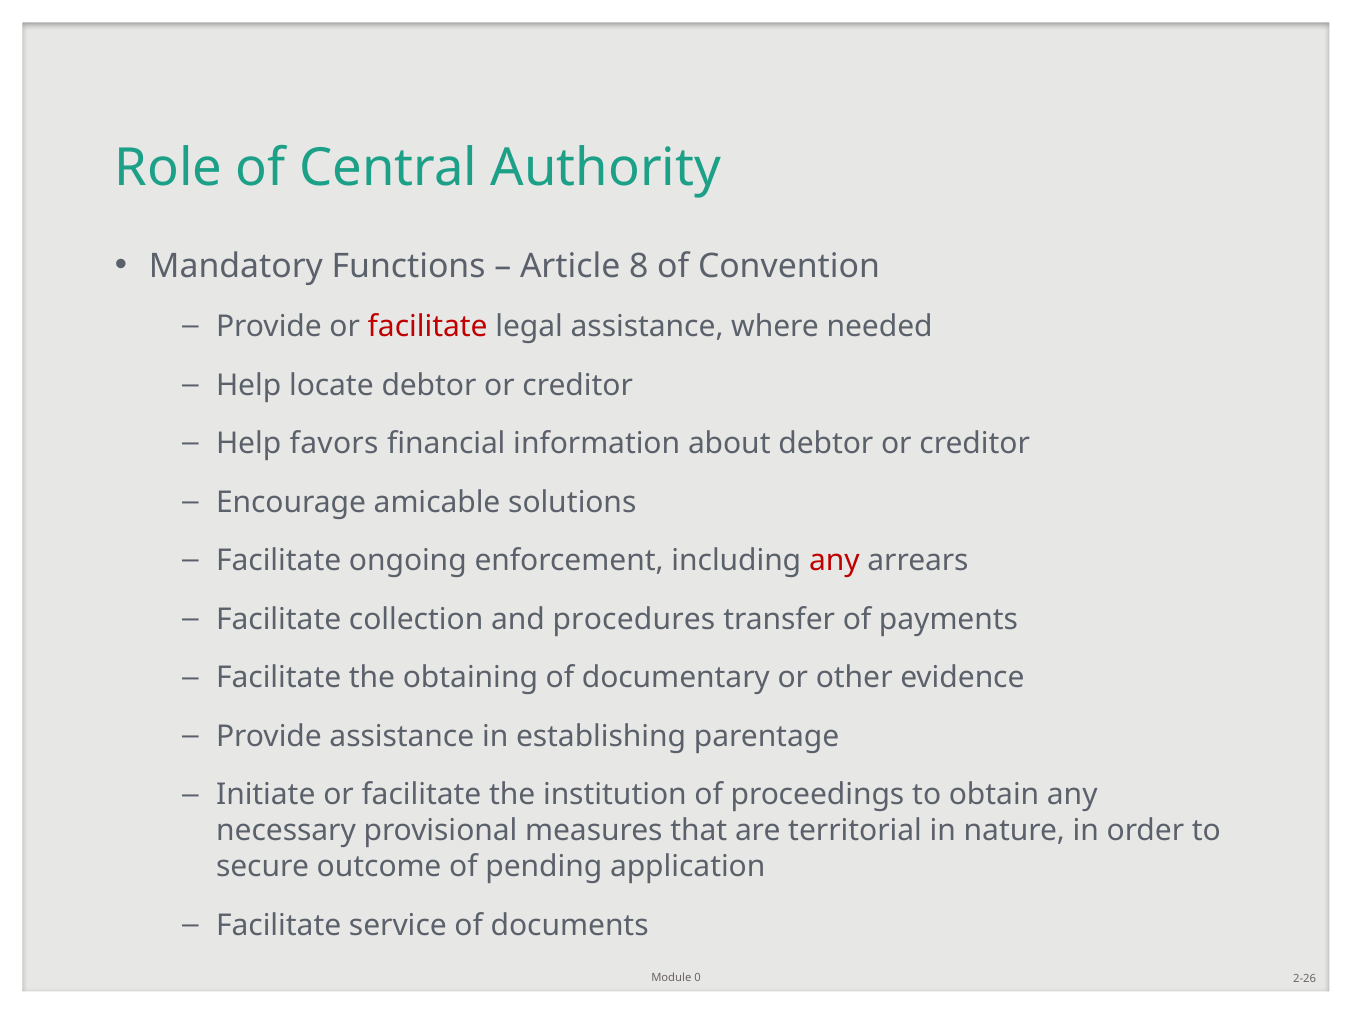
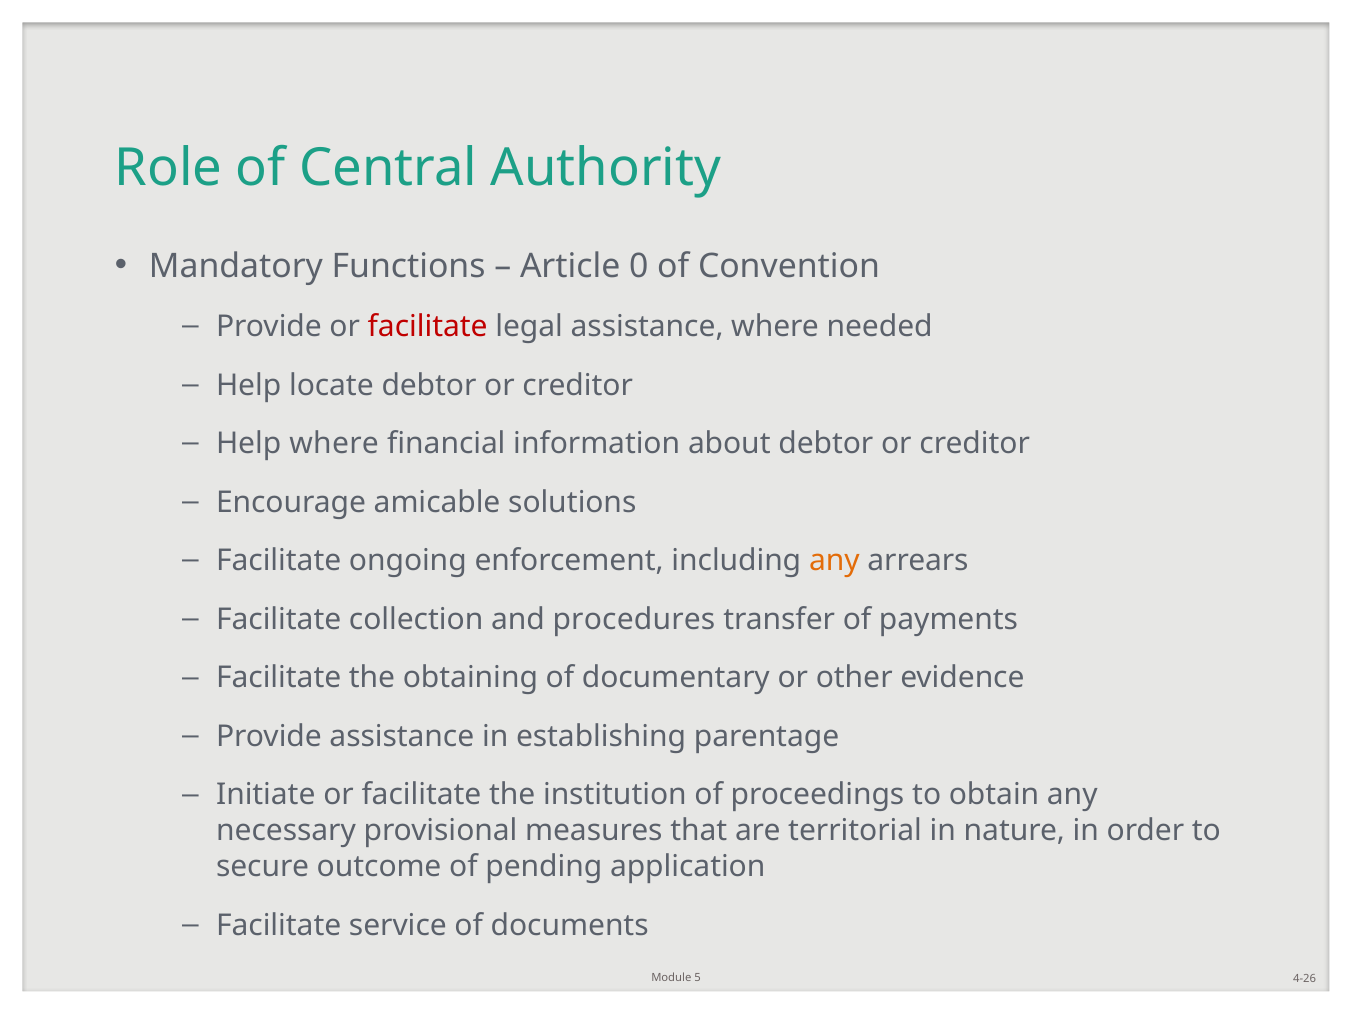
8: 8 -> 0 (639, 266)
Help favors: favors -> where (334, 444)
any colour: red -> orange (834, 561)
0: 0 -> 5 (698, 978)
2-26: 2-26 -> 4-26 (1305, 979)
